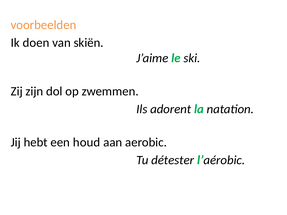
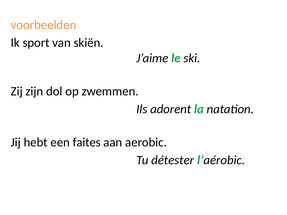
doen: doen -> sport (36, 43)
houd: houd -> faites (87, 142)
